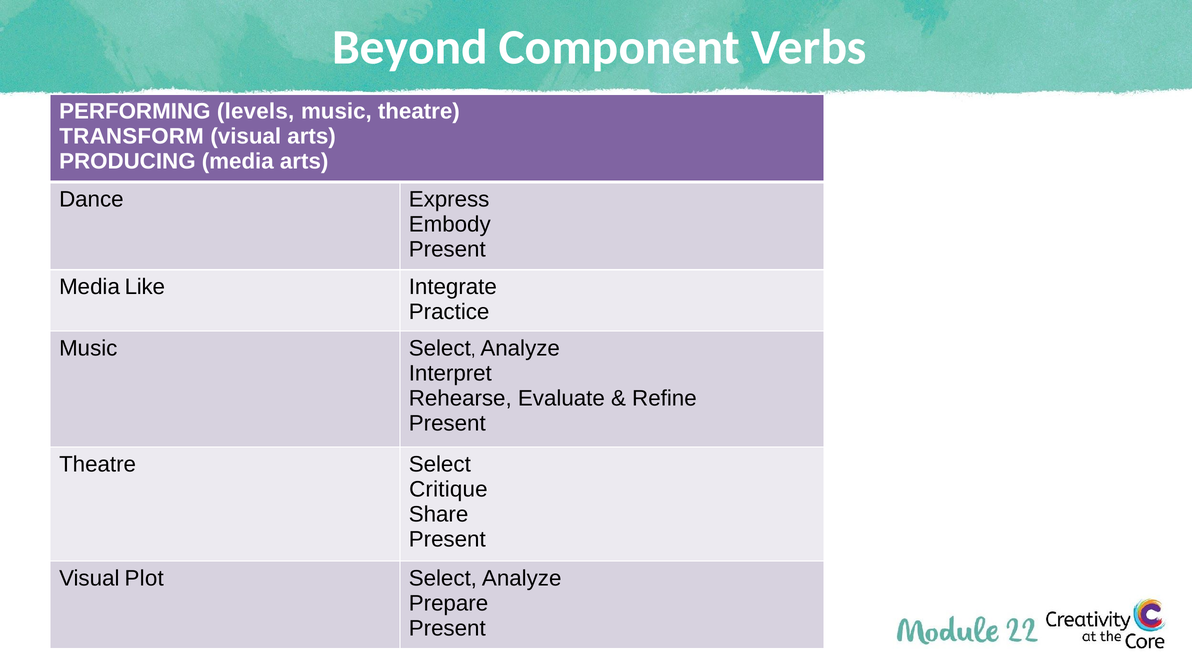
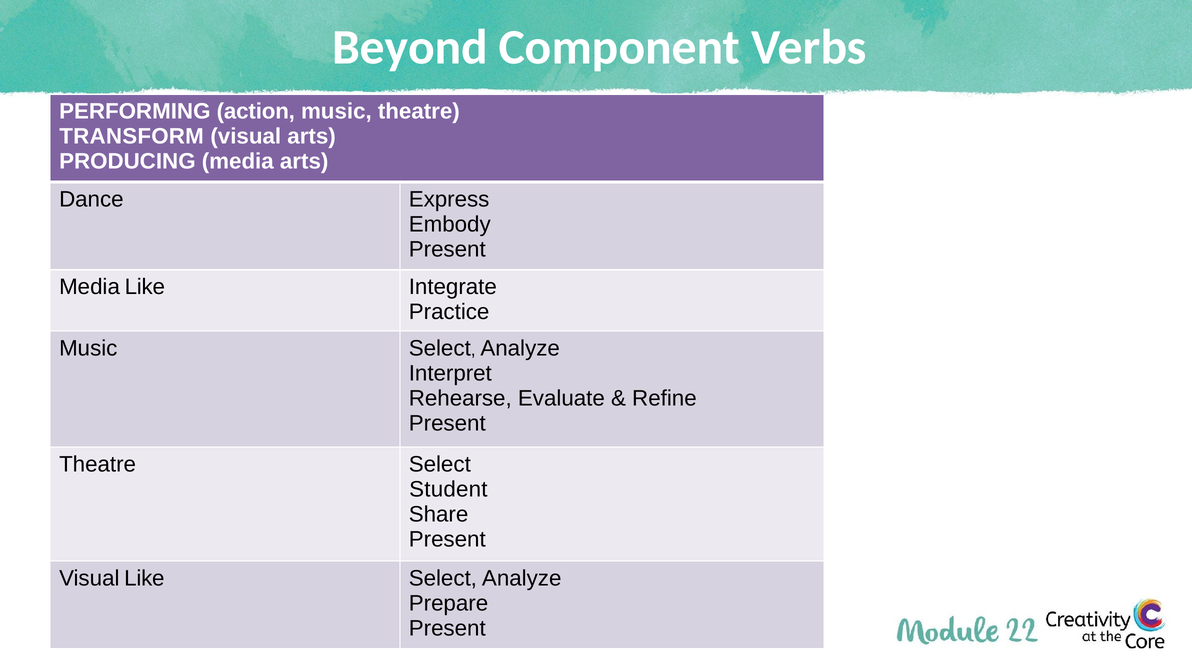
levels: levels -> action (256, 112)
Critique: Critique -> Student (448, 490)
Visual Plot: Plot -> Like (144, 579)
